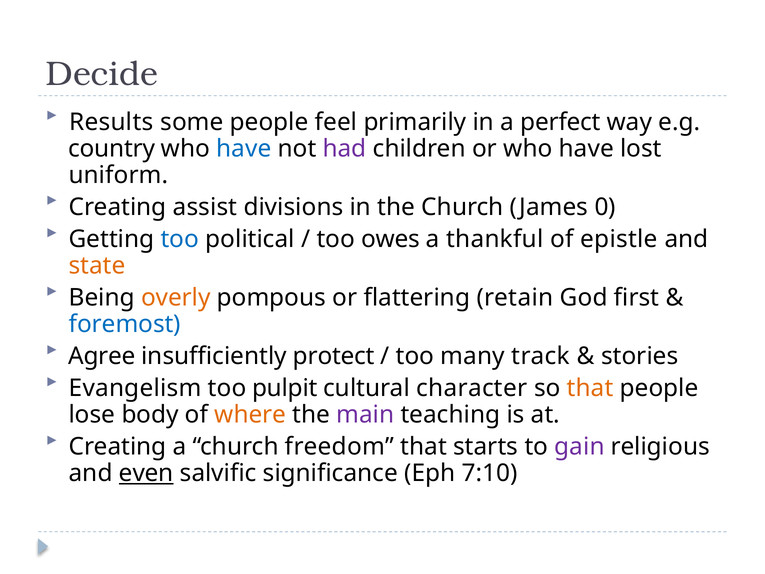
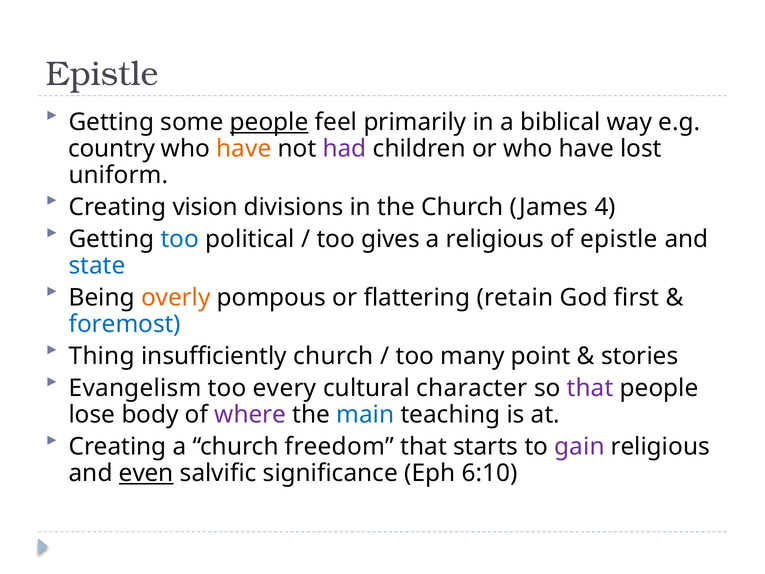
Decide: Decide -> Epistle (102, 74)
Results: Results -> Getting (111, 122)
people underline: none -> present (269, 122)
perfect: perfect -> biblical (560, 122)
have colour: blue -> orange (244, 149)
assist: assist -> vision (205, 207)
0: 0 -> 4 (605, 207)
owes: owes -> gives (390, 239)
a thankful: thankful -> religious (495, 239)
state colour: orange -> blue (97, 266)
Agree: Agree -> Thing (102, 356)
insufficiently protect: protect -> church (333, 356)
track: track -> point (541, 356)
pulpit: pulpit -> every (285, 388)
that colour: orange -> purple (590, 388)
where colour: orange -> purple (250, 415)
main colour: purple -> blue (365, 415)
7:10: 7:10 -> 6:10 (490, 473)
